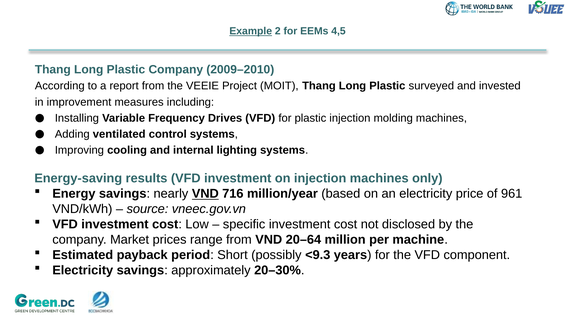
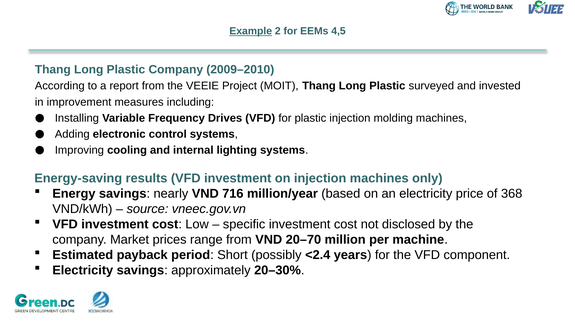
ventilated: ventilated -> electronic (119, 134)
VND underline: present -> none (205, 194)
961: 961 -> 368 (512, 194)
20–64: 20–64 -> 20–70 (303, 240)
<9.3: <9.3 -> <2.4 (318, 255)
